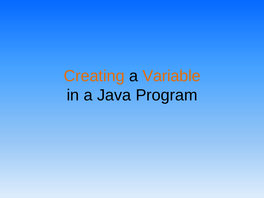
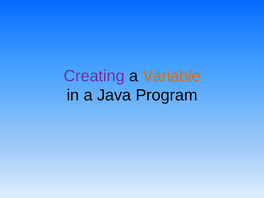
Creating colour: orange -> purple (94, 76)
